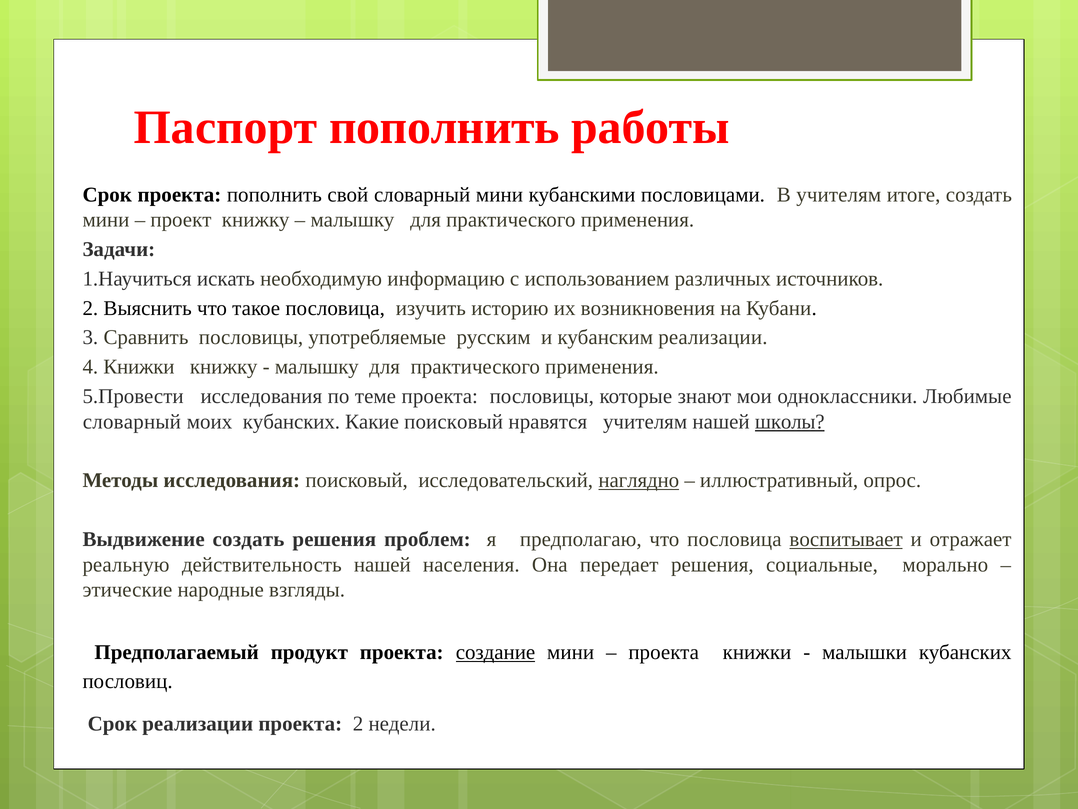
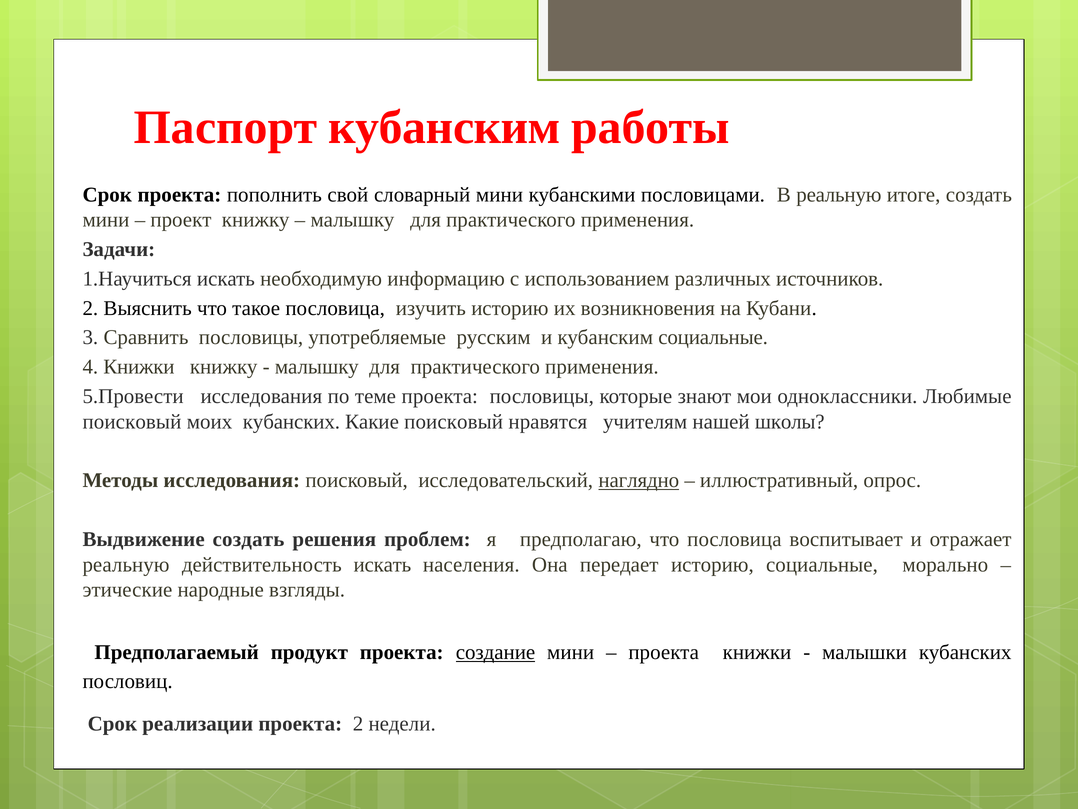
Паспорт пополнить: пополнить -> кубанским (444, 127)
В учителям: учителям -> реальную (839, 195)
кубанским реализации: реализации -> социальные (713, 337)
словарный: словарный -> поисковый (132, 421)
школы underline: present -> none (790, 421)
воспитывает underline: present -> none (846, 539)
действительность нашей: нашей -> искать (382, 564)
передает решения: решения -> историю (712, 564)
